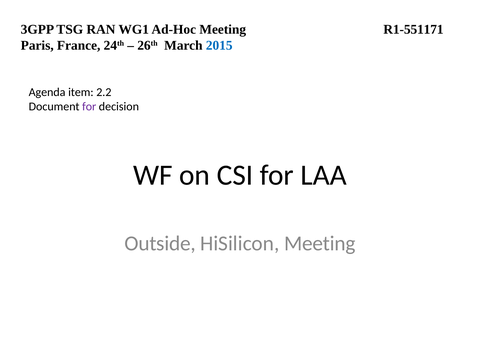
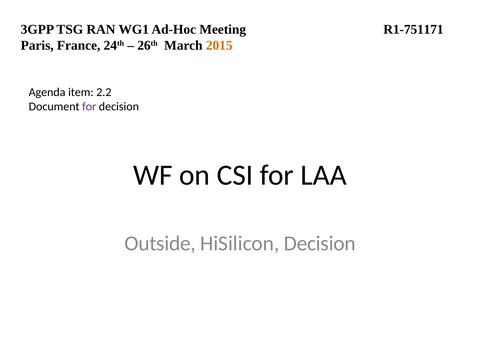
R1-551171: R1-551171 -> R1-751171 (413, 29)
2015 colour: blue -> orange (219, 45)
HiSilicon Meeting: Meeting -> Decision (320, 244)
